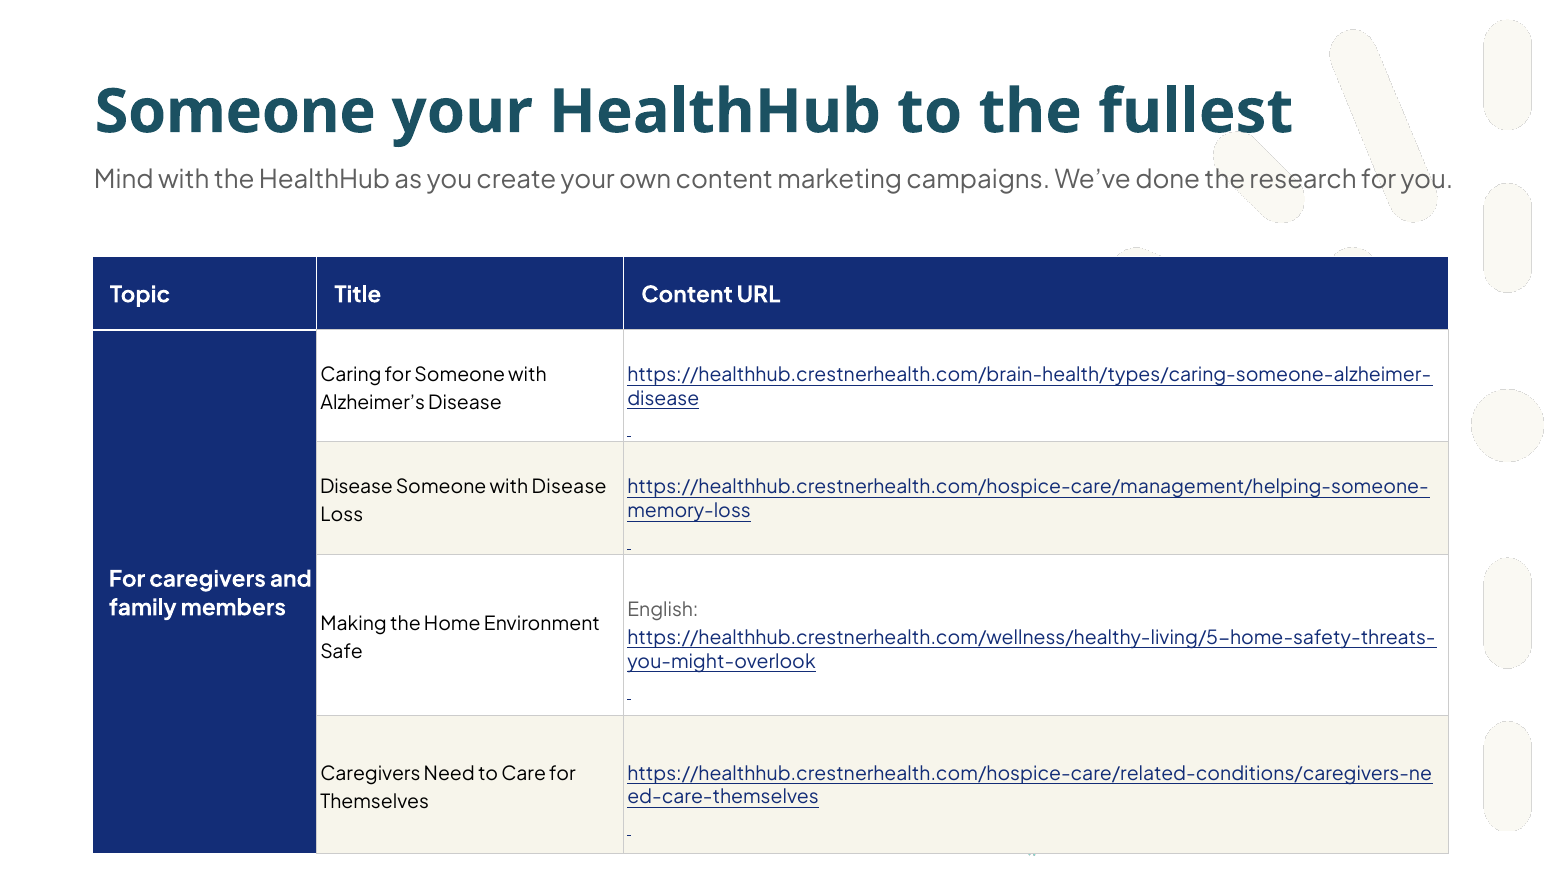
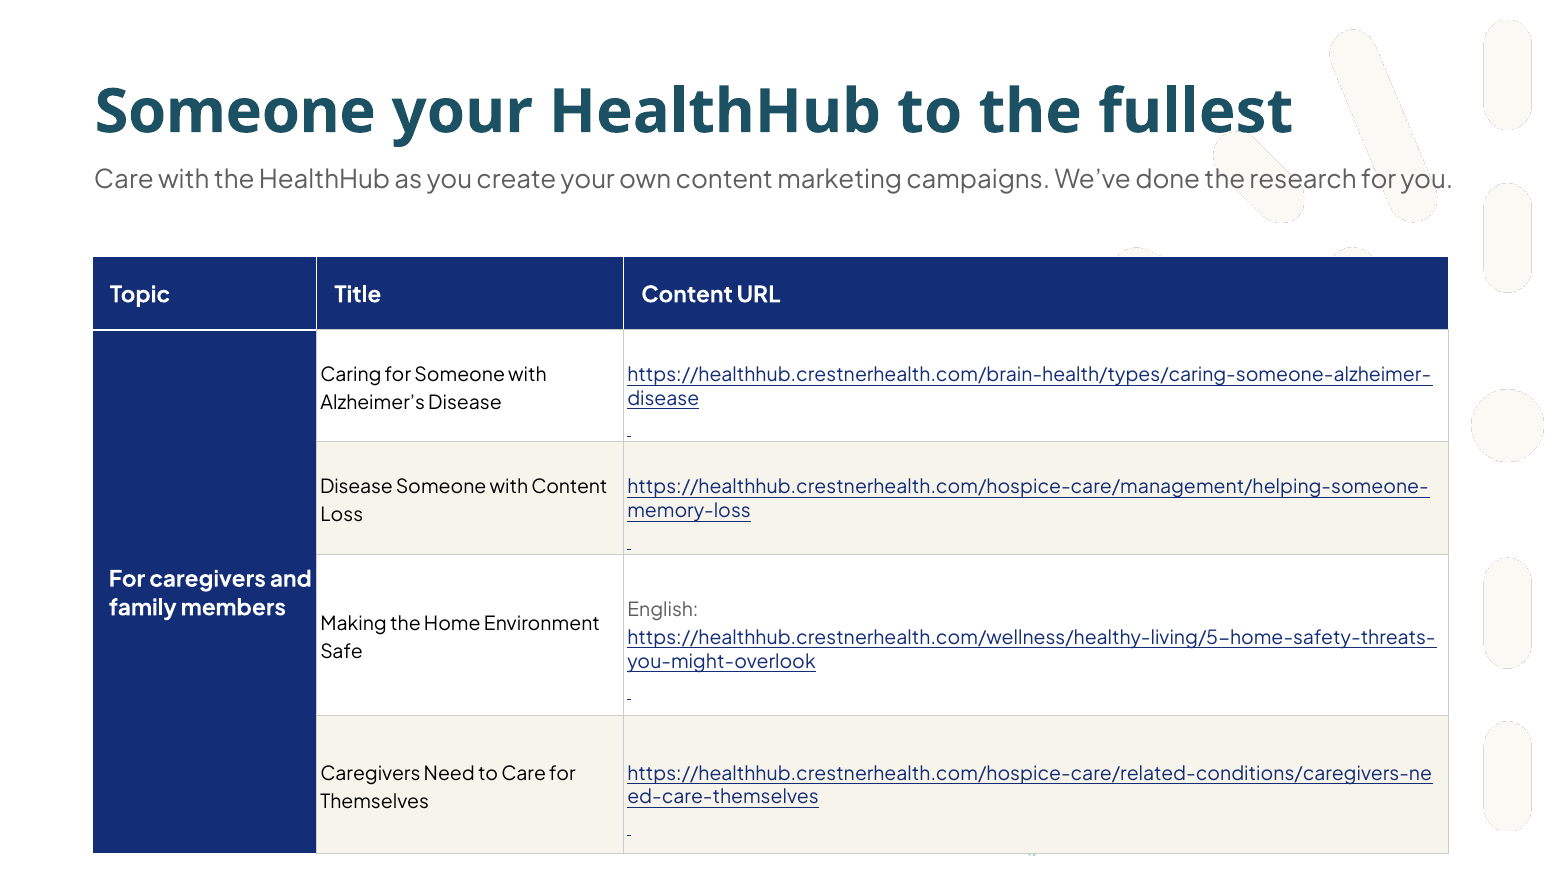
Mind: Mind -> Care (124, 180)
with Disease: Disease -> Content (569, 488)
